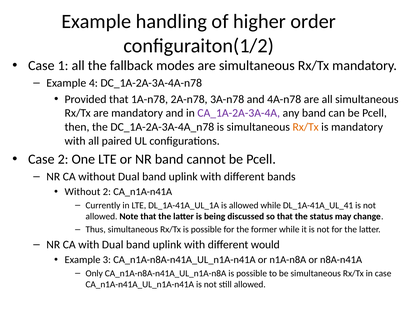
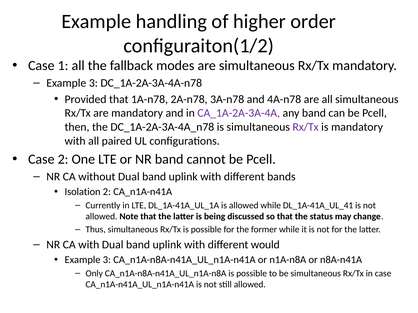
4: 4 -> 3 (93, 83)
Rx/Tx colour: orange -> purple (306, 127)
Without: Without -> Isolation (83, 192)
